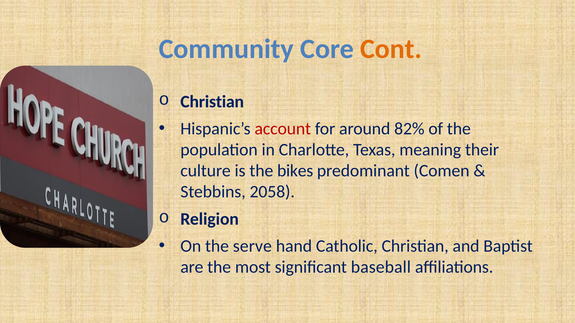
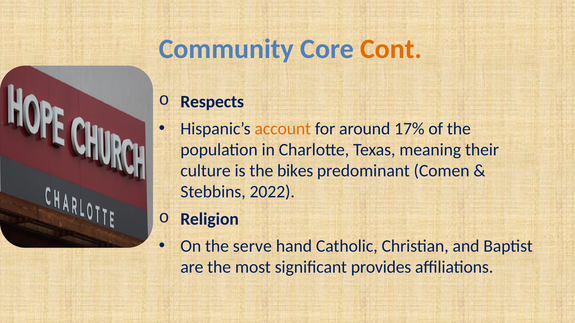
Christian: Christian -> Respects (212, 102)
account colour: red -> orange (283, 129)
82%: 82% -> 17% (409, 129)
2058: 2058 -> 2022 (272, 192)
baseball: baseball -> provides (381, 267)
